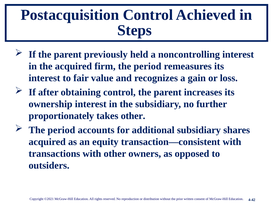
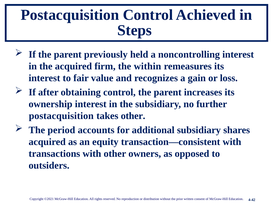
firm the period: period -> within (147, 66)
proportionately: proportionately -> postacquisition (61, 116)
